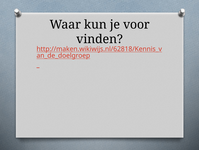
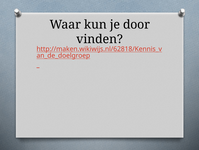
voor: voor -> door (136, 24)
